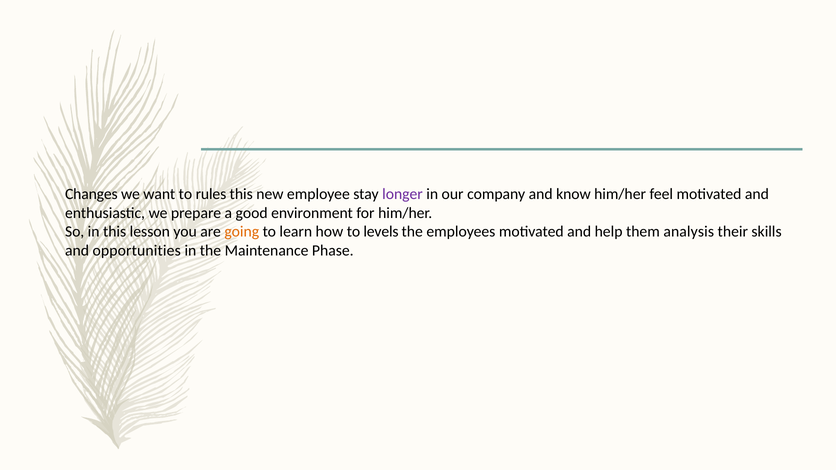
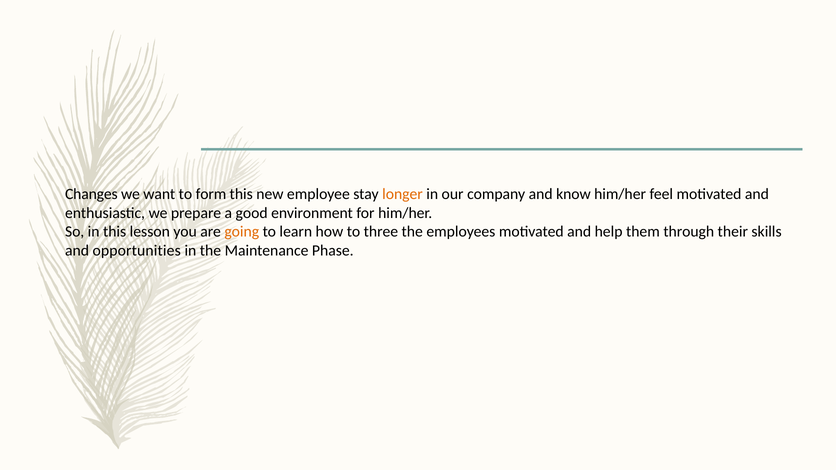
rules: rules -> form (211, 194)
longer colour: purple -> orange (402, 194)
levels: levels -> three (381, 232)
analysis: analysis -> through (689, 232)
